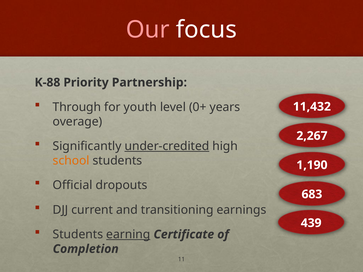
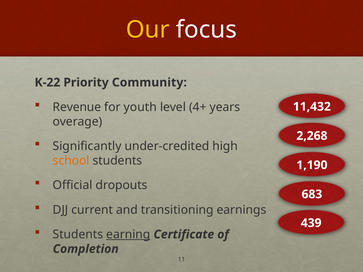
Our colour: pink -> yellow (148, 30)
K-88: K-88 -> K-22 (47, 83)
Partnership: Partnership -> Community (149, 83)
Through: Through -> Revenue (77, 107)
0+: 0+ -> 4+ (198, 107)
2,267: 2,267 -> 2,268 (312, 136)
under-credited underline: present -> none (167, 146)
